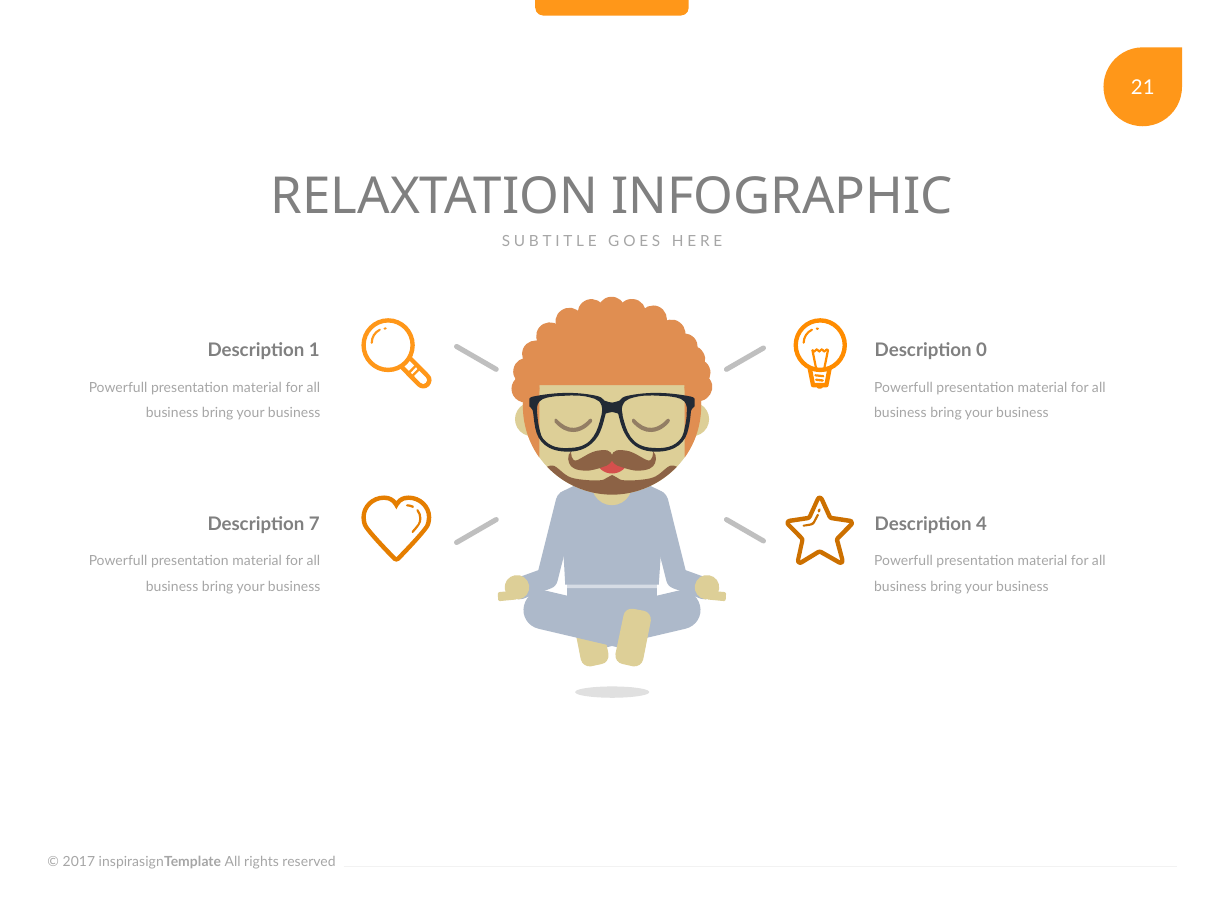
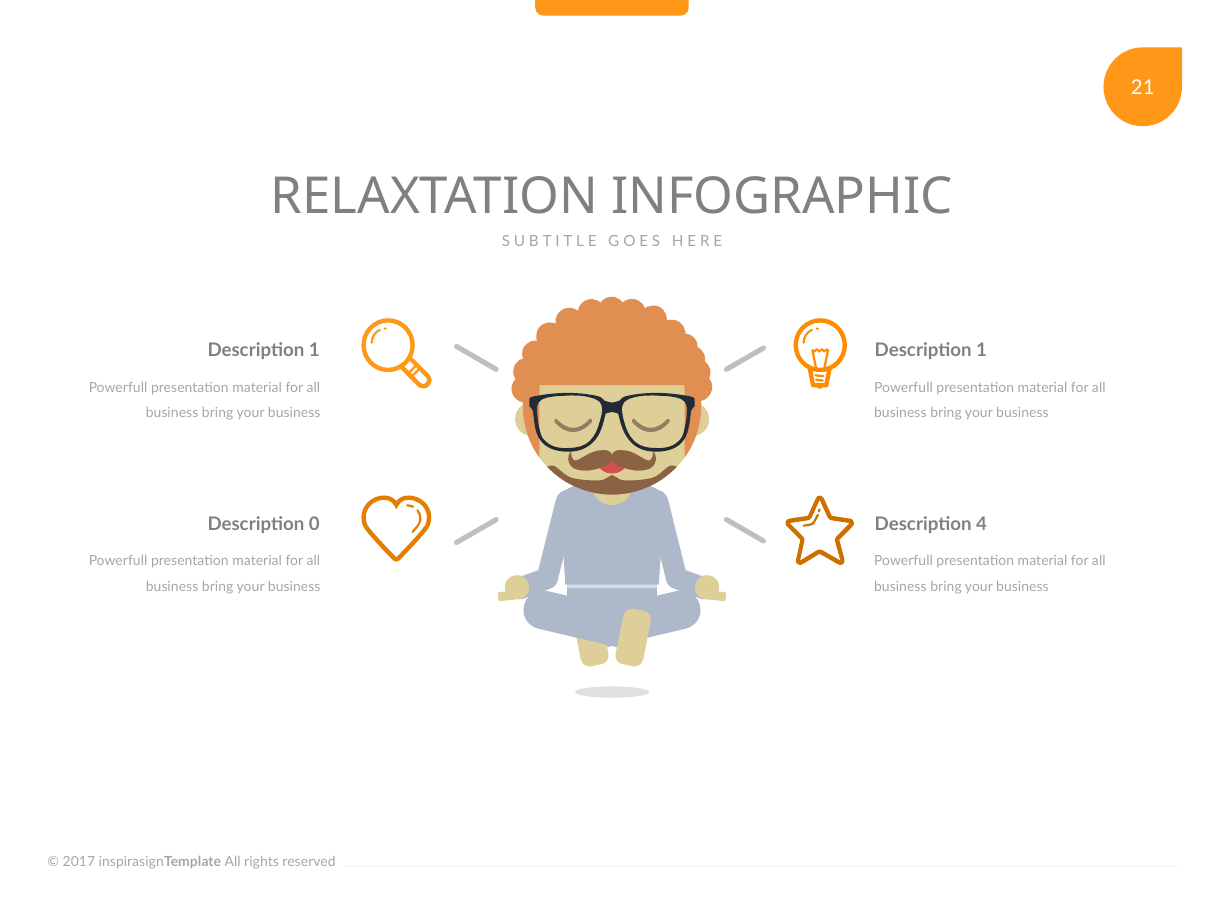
0: 0 -> 1 (982, 350)
7: 7 -> 0 (314, 524)
